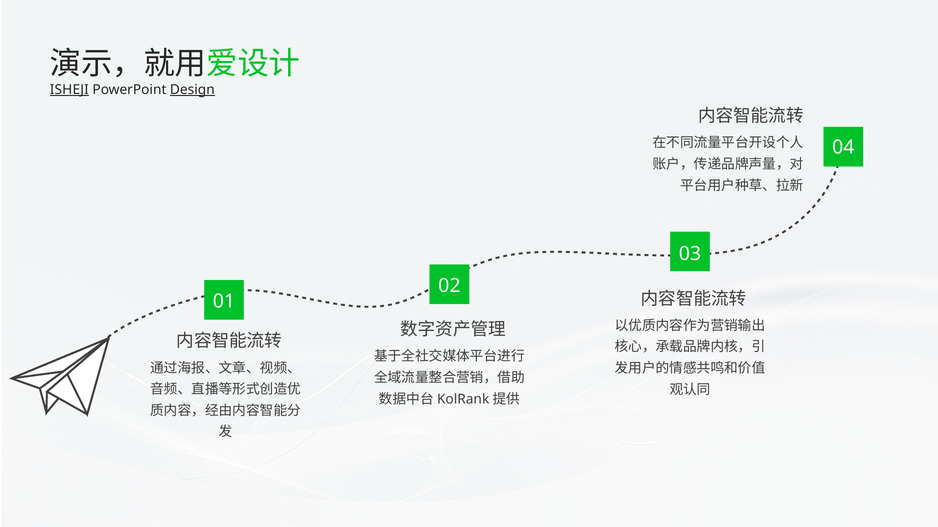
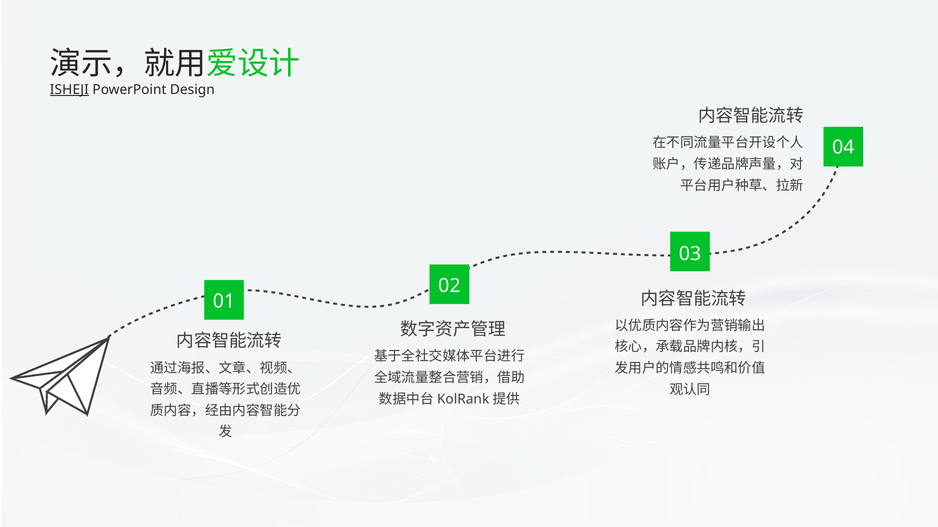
Design underline: present -> none (192, 90)
